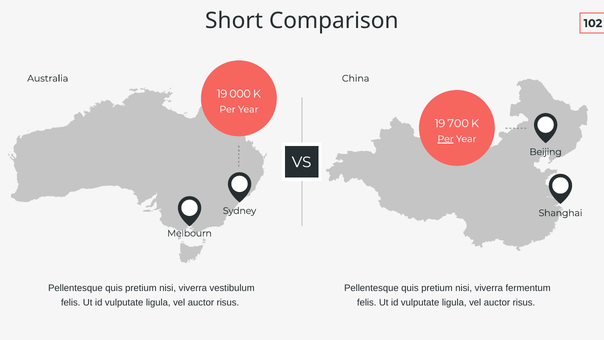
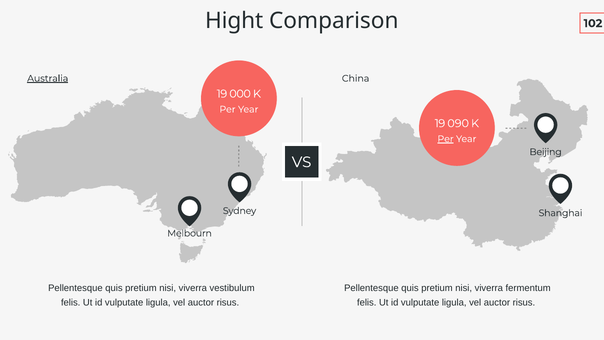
Short: Short -> Hight (234, 21)
Australia underline: none -> present (48, 78)
700: 700 -> 090 (458, 123)
